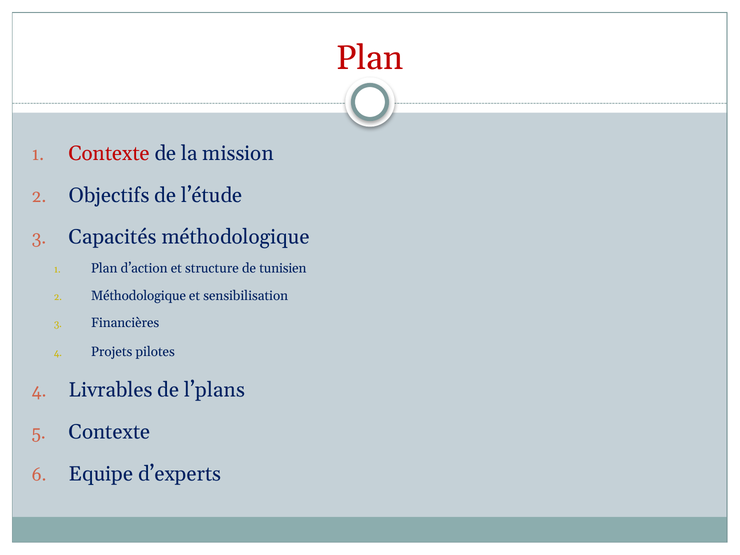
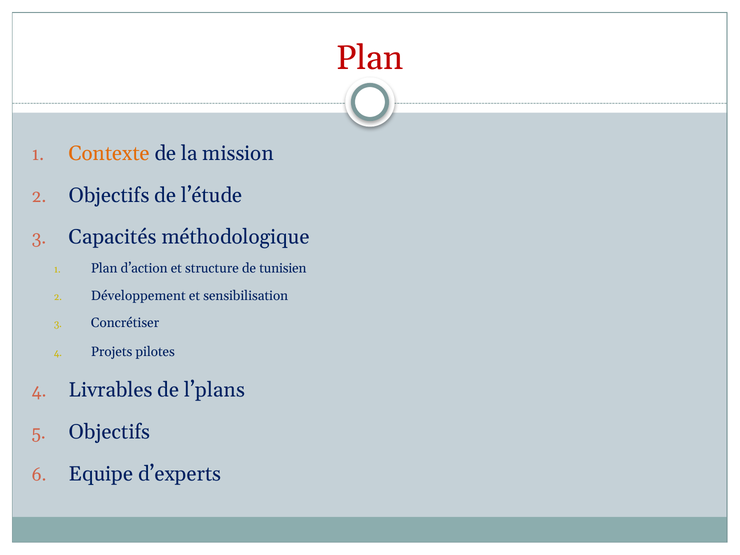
Contexte colour: red -> orange (109, 153)
Méthodologique: Méthodologique -> Développement (138, 296)
Financières: Financières -> Concrétiser (125, 323)
Contexte: Contexte -> Objectifs (110, 432)
